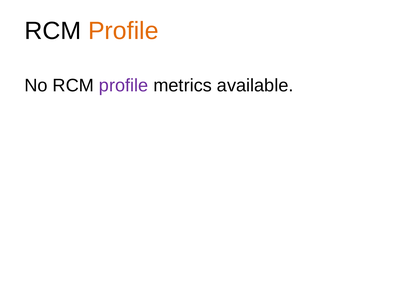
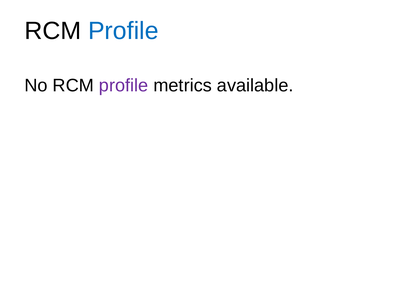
Profile colour: orange -> blue (123, 31)
